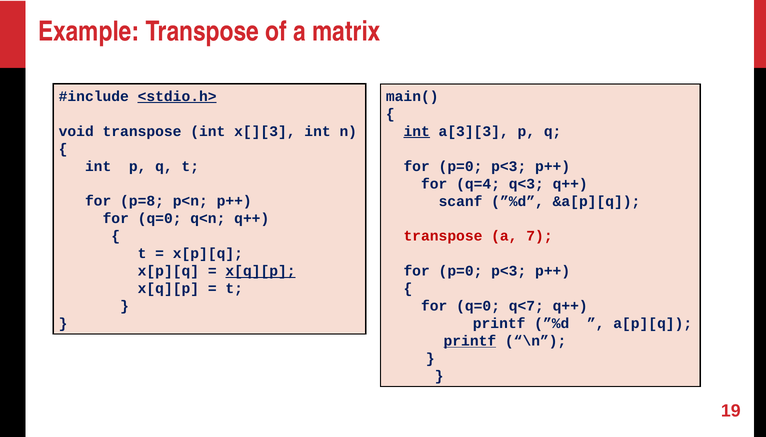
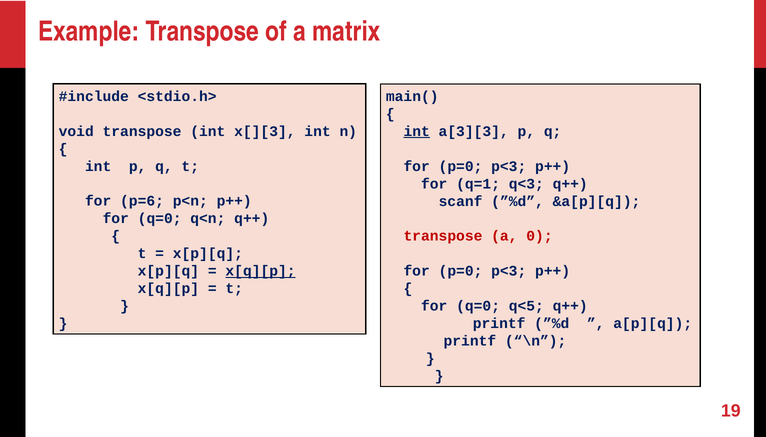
<stdio.h> underline: present -> none (177, 96)
q=4: q=4 -> q=1 (478, 184)
p=8: p=8 -> p=6 (142, 202)
7: 7 -> 0 (539, 237)
q<7: q<7 -> q<5 (526, 307)
printf underline: present -> none (470, 342)
